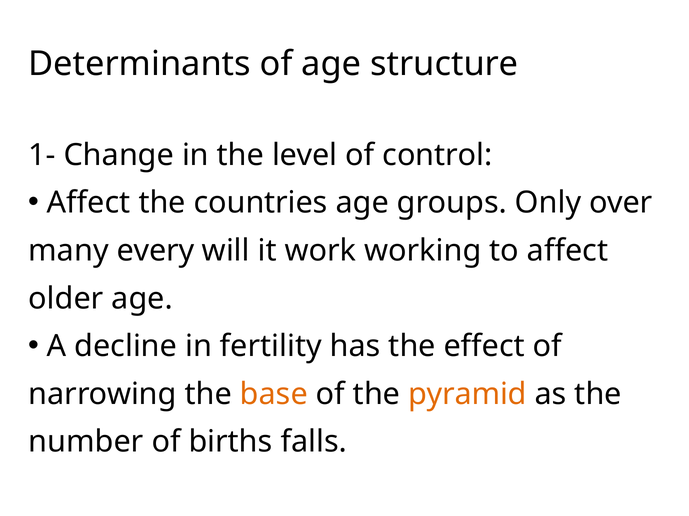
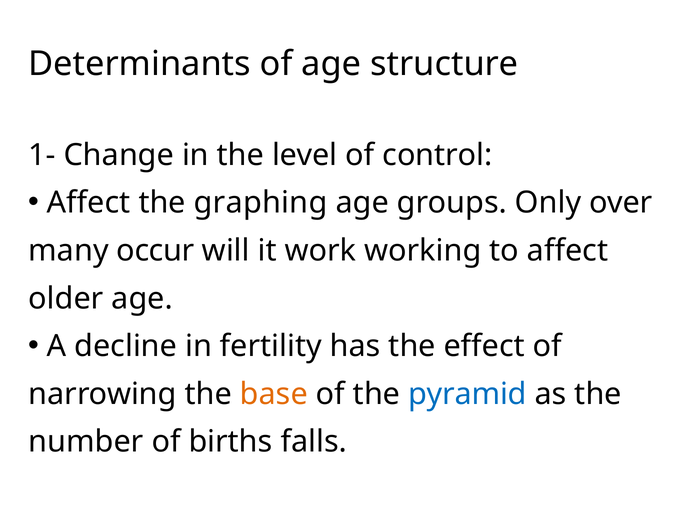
countries: countries -> graphing (261, 203)
every: every -> occur (155, 251)
pyramid colour: orange -> blue (468, 395)
